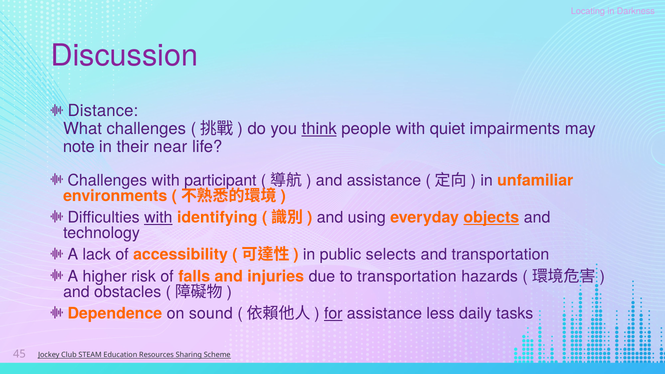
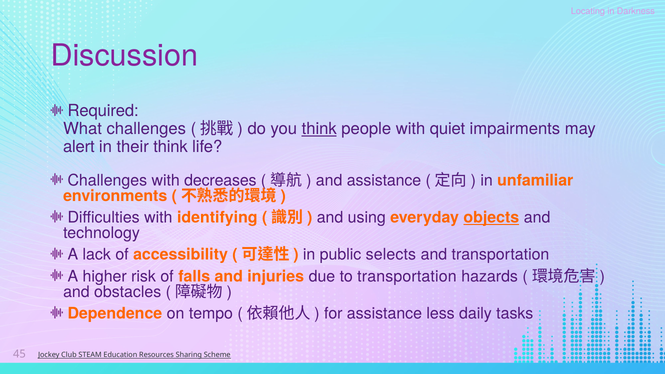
Distance: Distance -> Required (103, 111)
note: note -> alert (79, 147)
their near: near -> think (171, 147)
participant: participant -> decreases (220, 180)
with underline: present -> none (158, 217)
sound: sound -> tempo (211, 314)
for underline: present -> none (333, 314)
